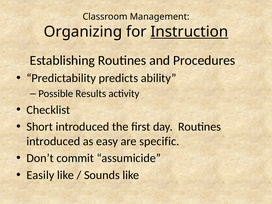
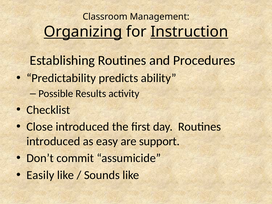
Organizing underline: none -> present (83, 32)
Short: Short -> Close (40, 127)
specific: specific -> support (159, 141)
